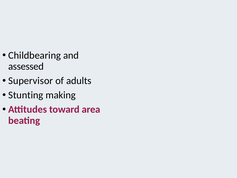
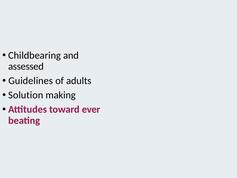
Supervisor: Supervisor -> Guidelines (31, 81)
Stunting: Stunting -> Solution (26, 95)
area: area -> ever (91, 109)
